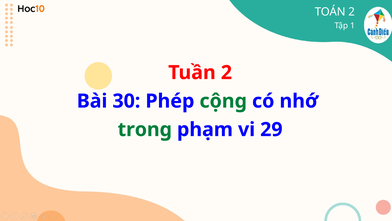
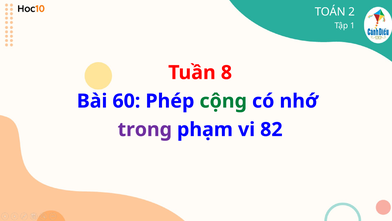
Tuần 2: 2 -> 8 (226, 72)
30: 30 -> 60 (126, 101)
trong colour: green -> purple (145, 129)
29: 29 -> 82 (271, 129)
